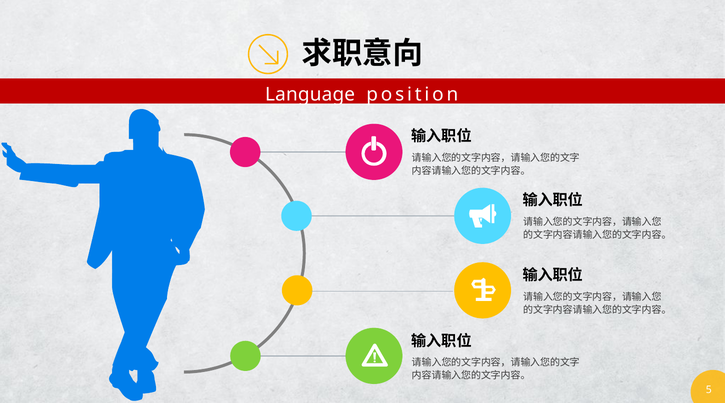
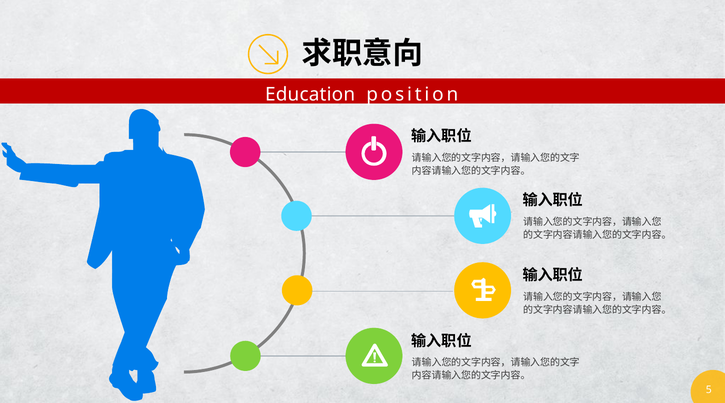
Language: Language -> Education (310, 95)
